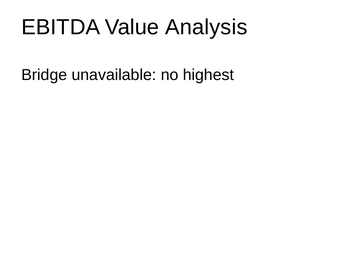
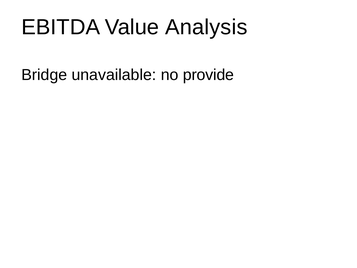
highest: highest -> provide (208, 75)
